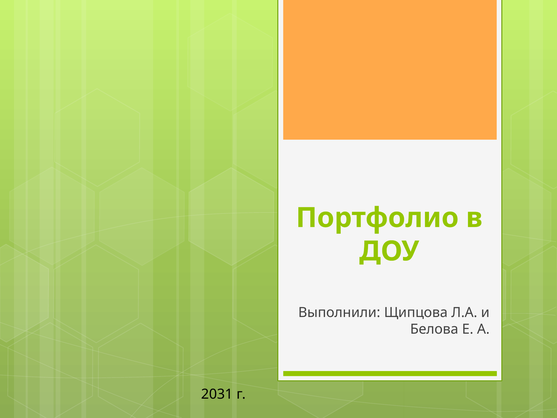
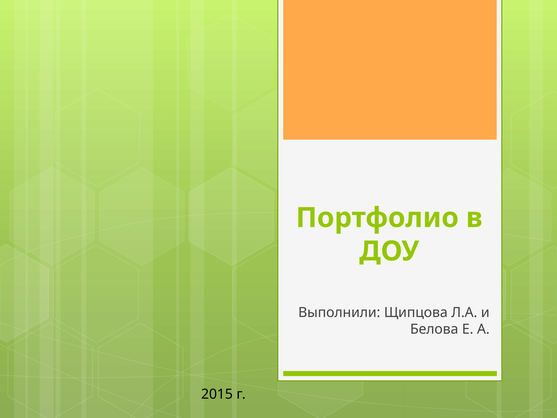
2031: 2031 -> 2015 (217, 394)
